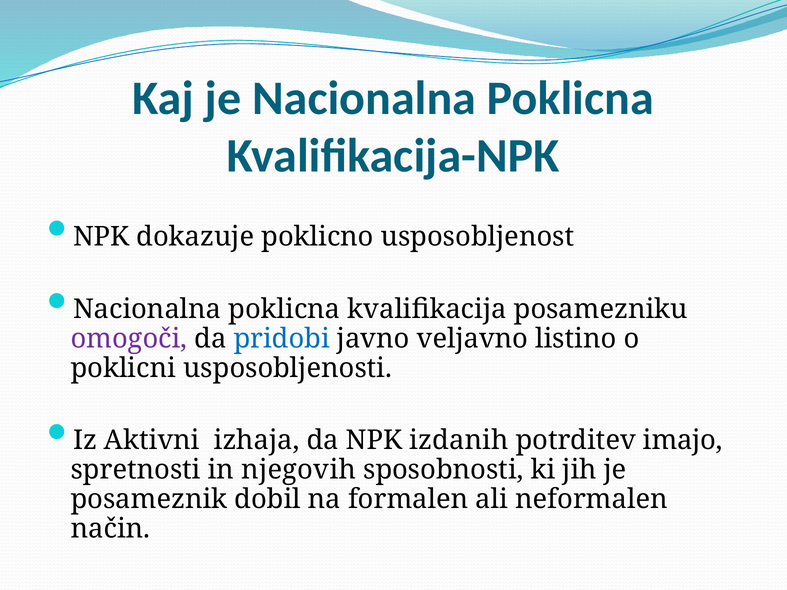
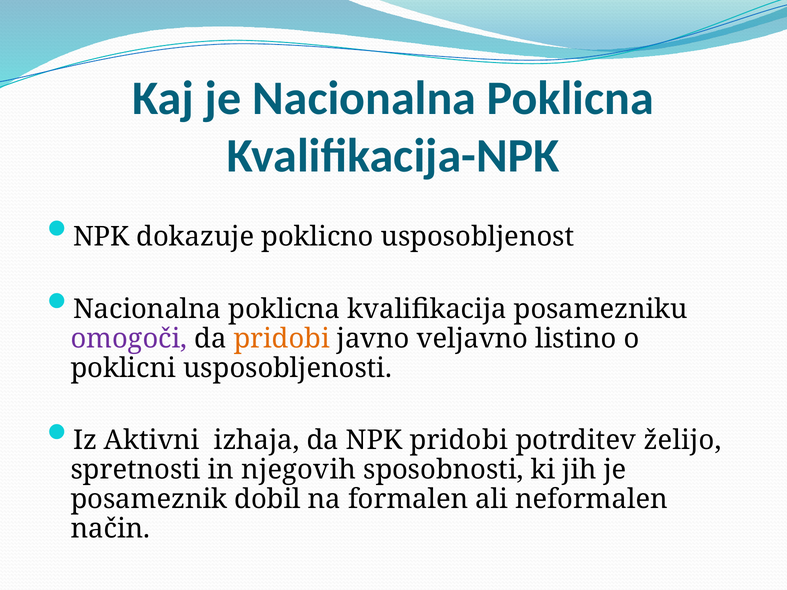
pridobi colour: blue -> orange (282, 339)
NPK izdanih: izdanih -> pridobi (459, 441)
imajo: imajo -> želijo (683, 441)
